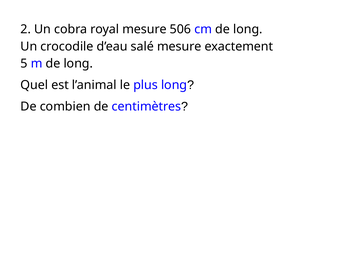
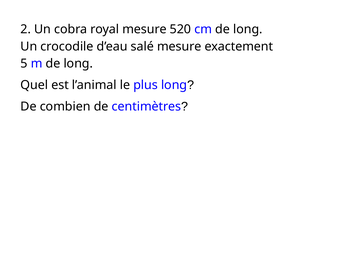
506: 506 -> 520 (180, 29)
